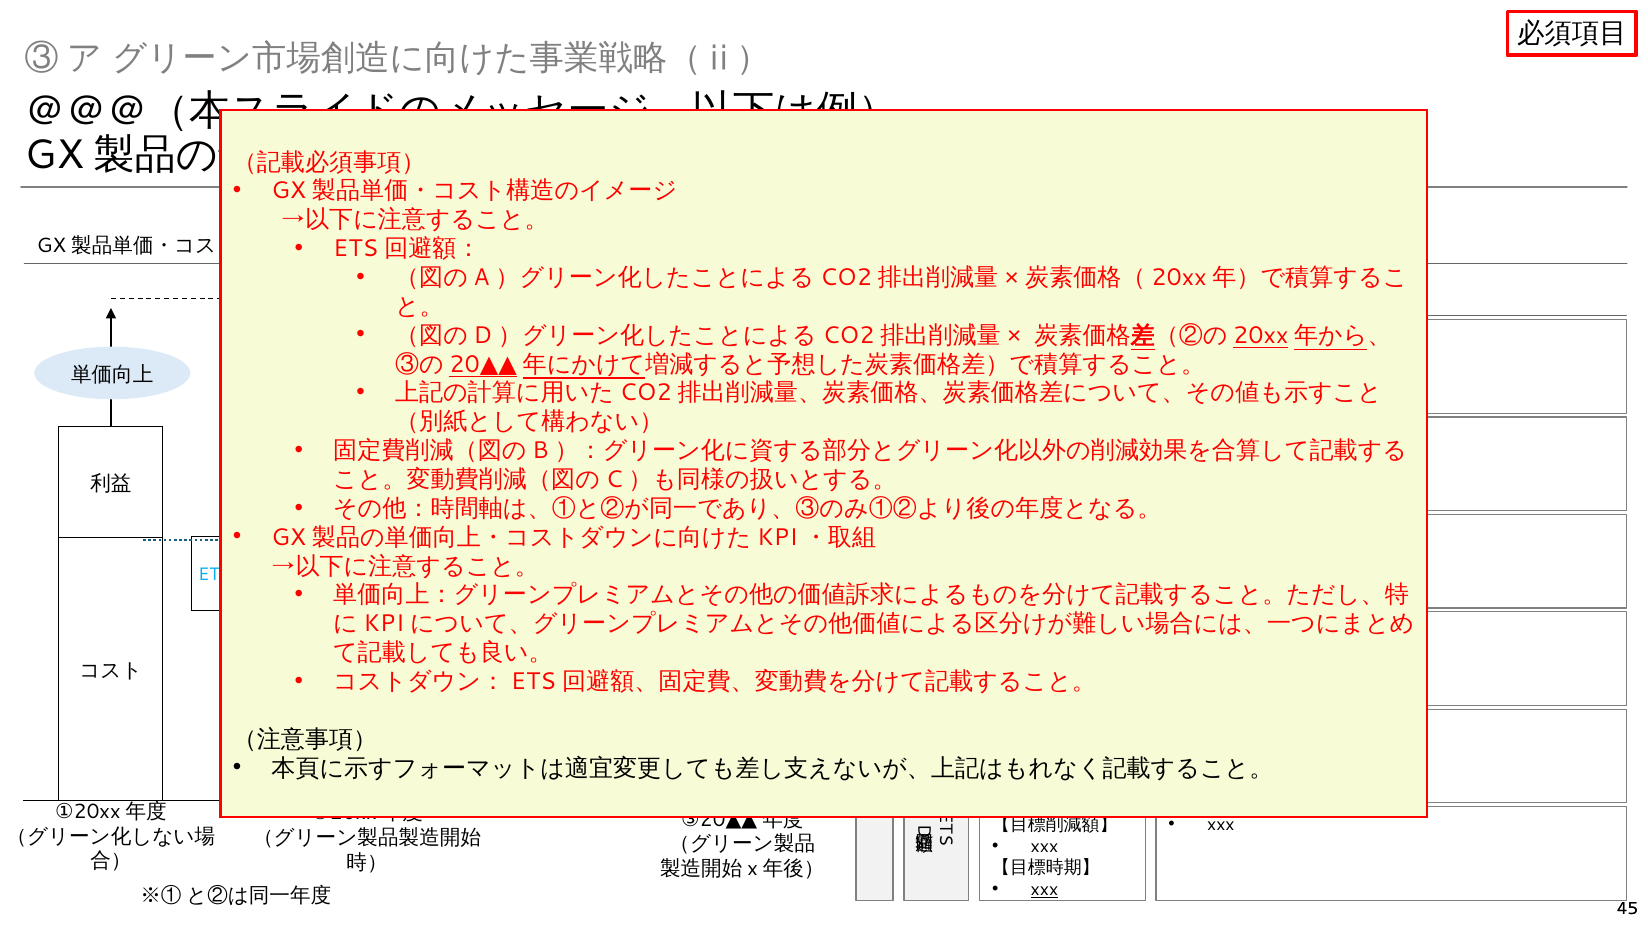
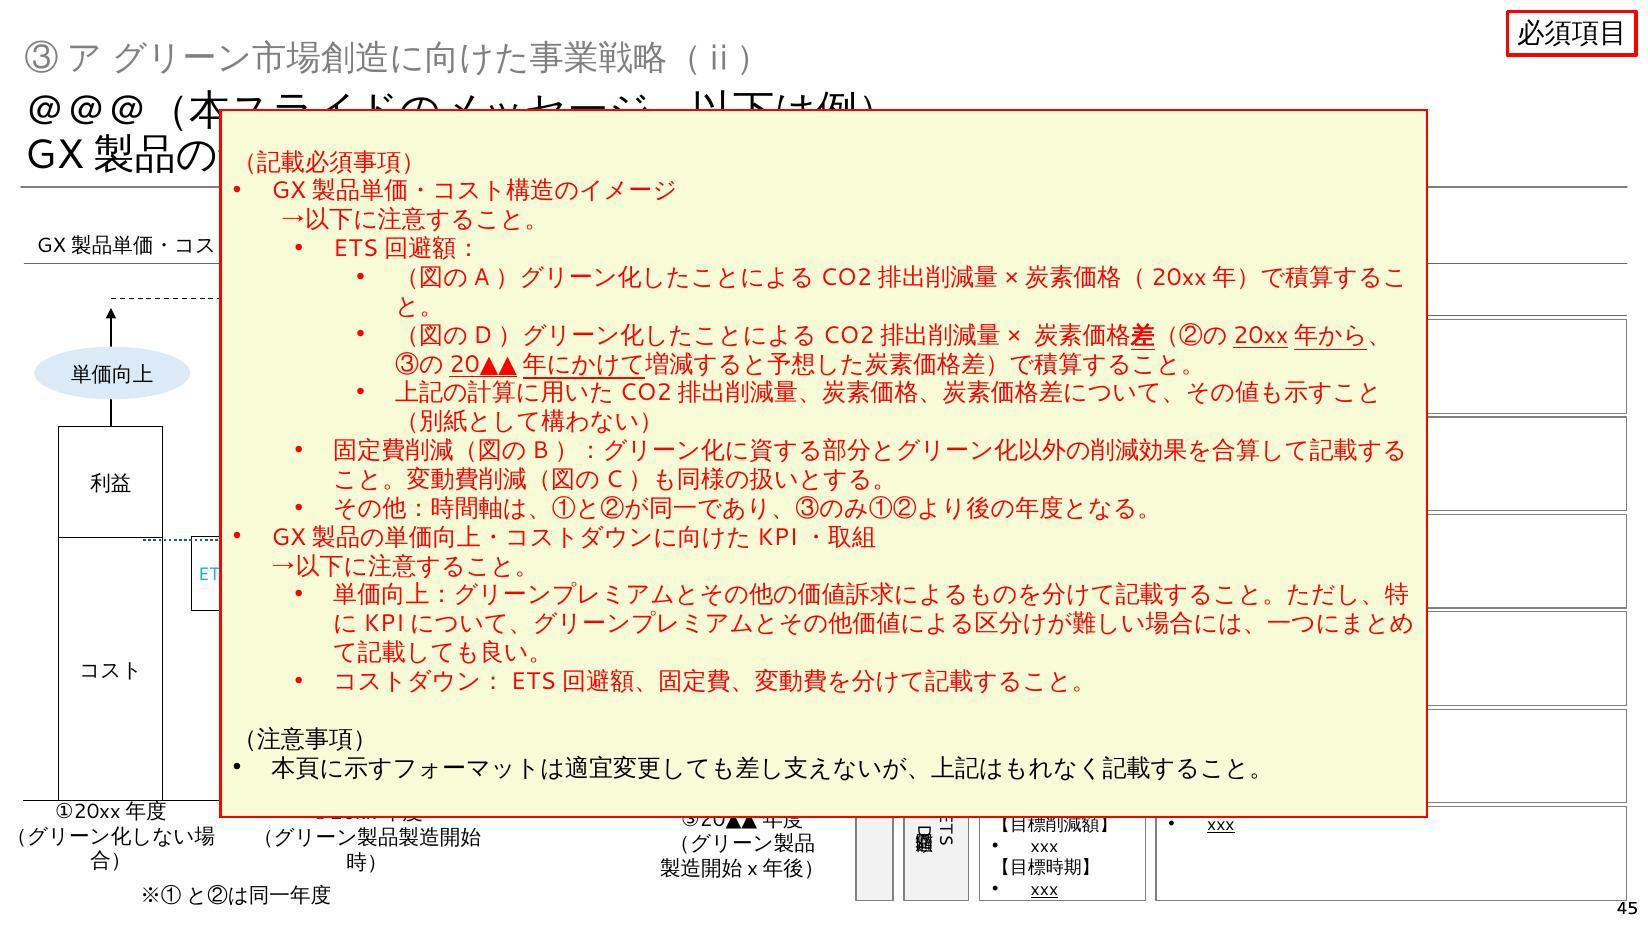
xxx underline: none -> present (1221, 825)
